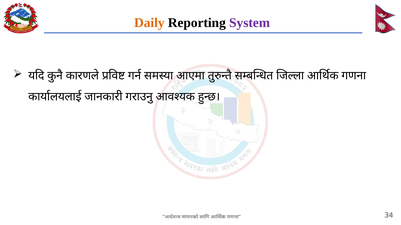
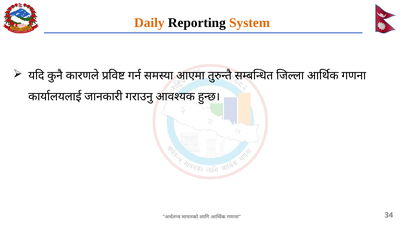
System colour: purple -> orange (250, 23)
